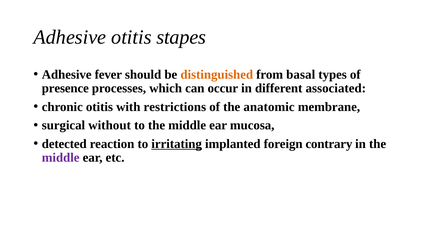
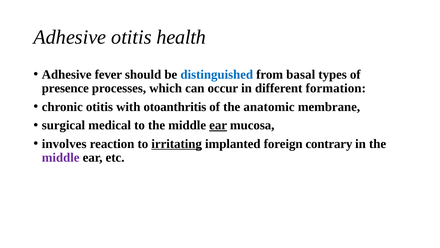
stapes: stapes -> health (181, 37)
distinguished colour: orange -> blue (217, 74)
associated: associated -> formation (336, 88)
restrictions: restrictions -> otoanthritis (175, 107)
without: without -> medical (110, 125)
ear underline: none -> present (218, 125)
detected: detected -> involves (64, 143)
